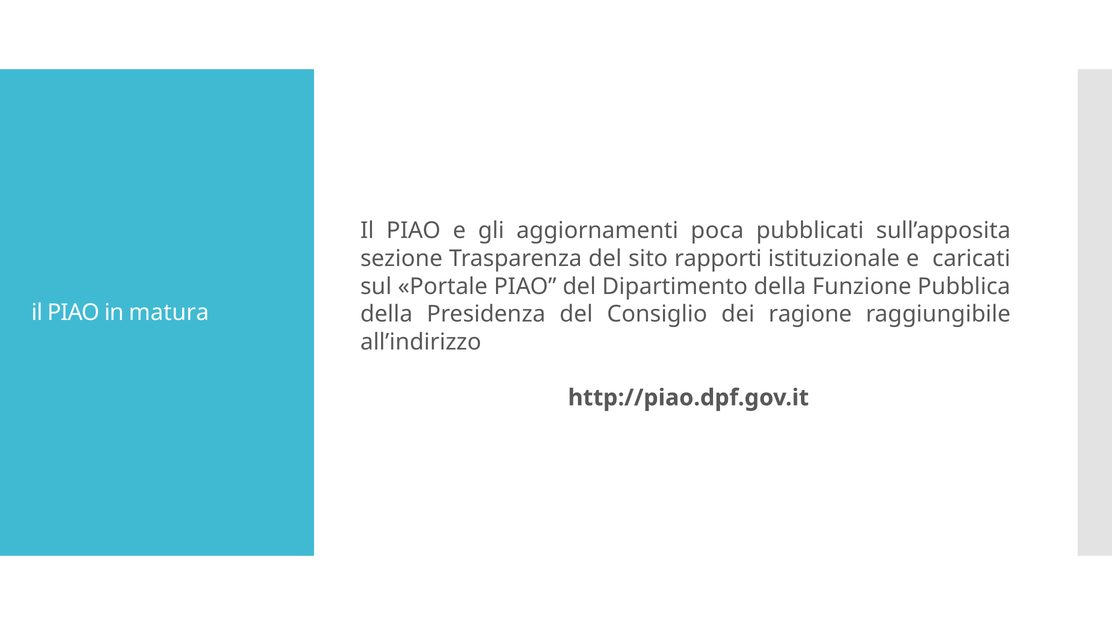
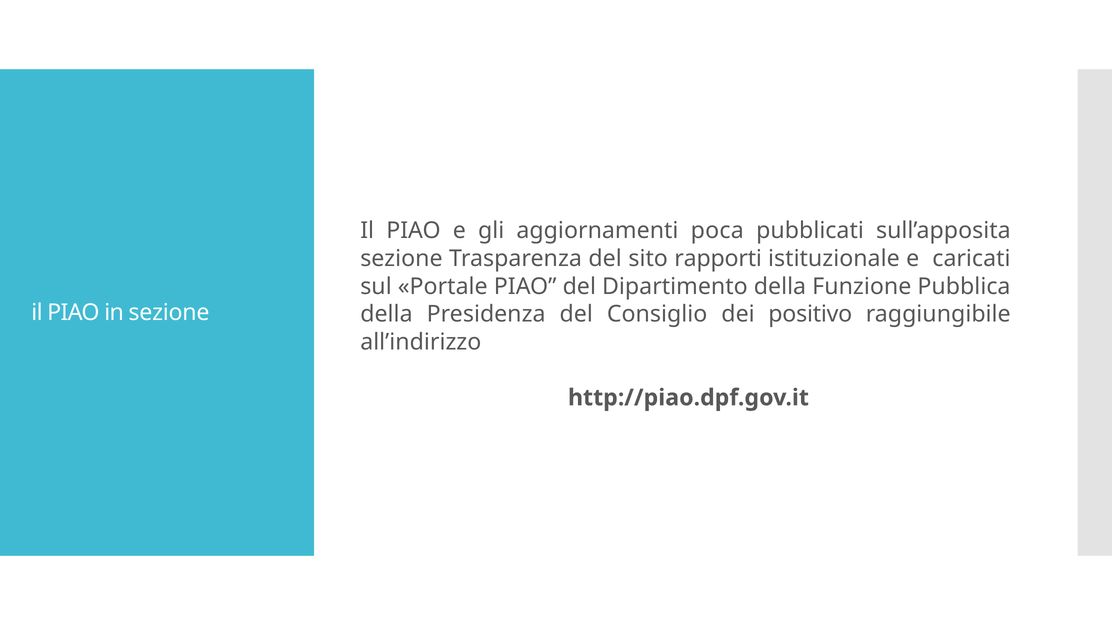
in matura: matura -> sezione (169, 312)
ragione: ragione -> positivo (810, 314)
